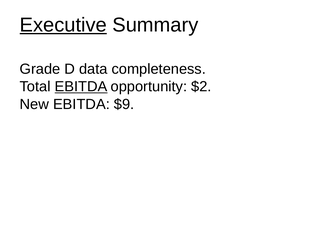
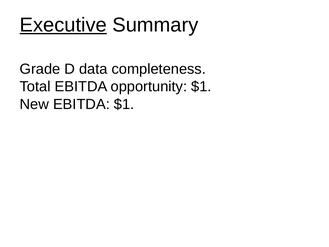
EBITDA underline: present -> none (81, 87)
opportunity $2: $2 -> $1 (201, 87)
EBITDA $9: $9 -> $1 (124, 104)
